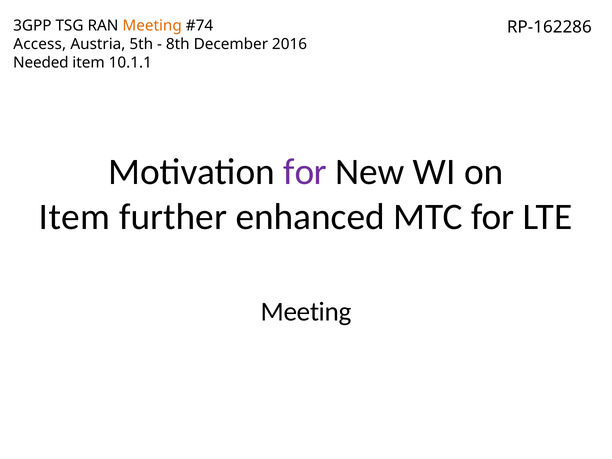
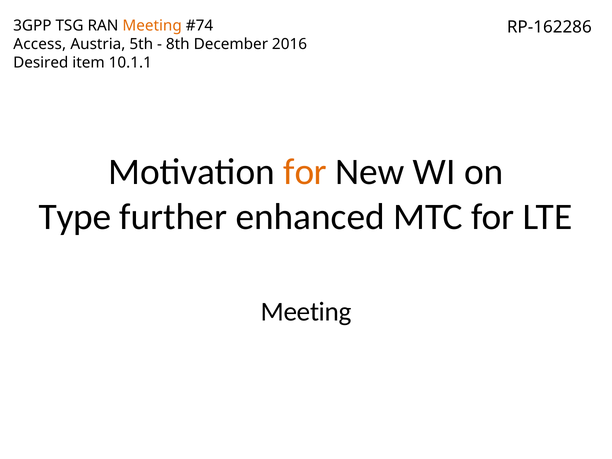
Needed: Needed -> Desired (41, 63)
for colour: purple -> orange (305, 172)
Item: Item -> Type (75, 217)
